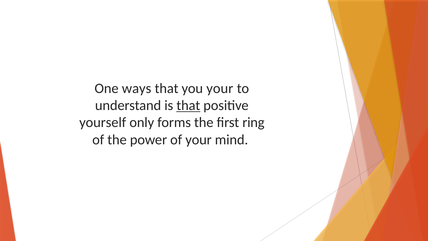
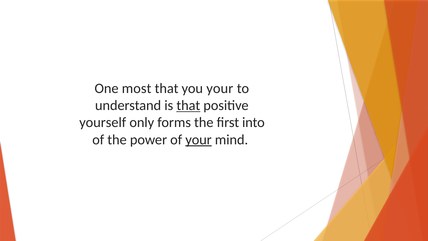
ways: ways -> most (137, 88)
ring: ring -> into (253, 122)
your underline: none -> present (199, 140)
